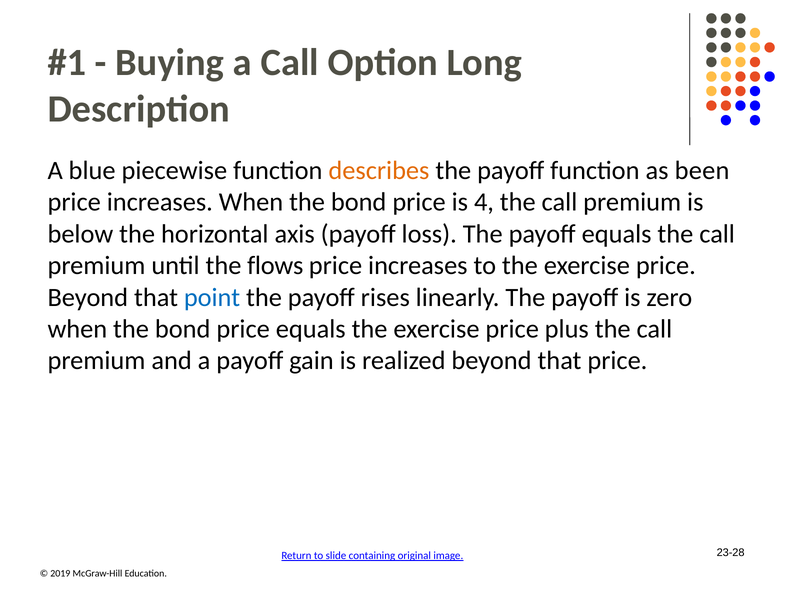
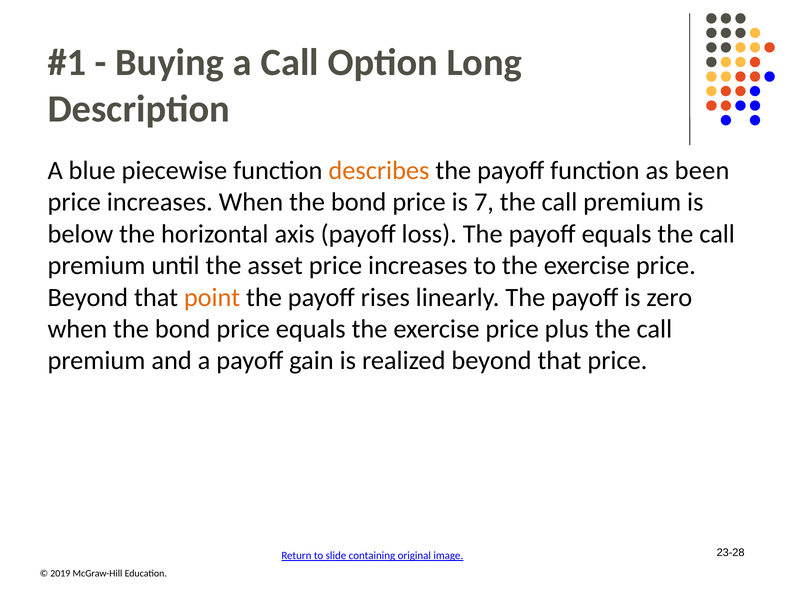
4: 4 -> 7 (484, 202)
flows: flows -> asset (275, 266)
point colour: blue -> orange (212, 297)
